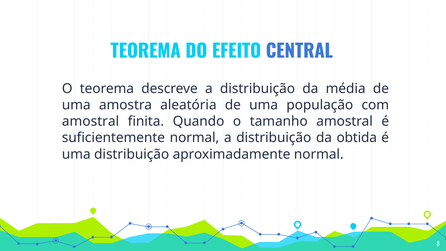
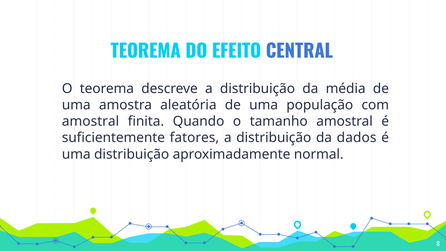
suficientemente normal: normal -> fatores (194, 138)
obtida: obtida -> dados (357, 138)
